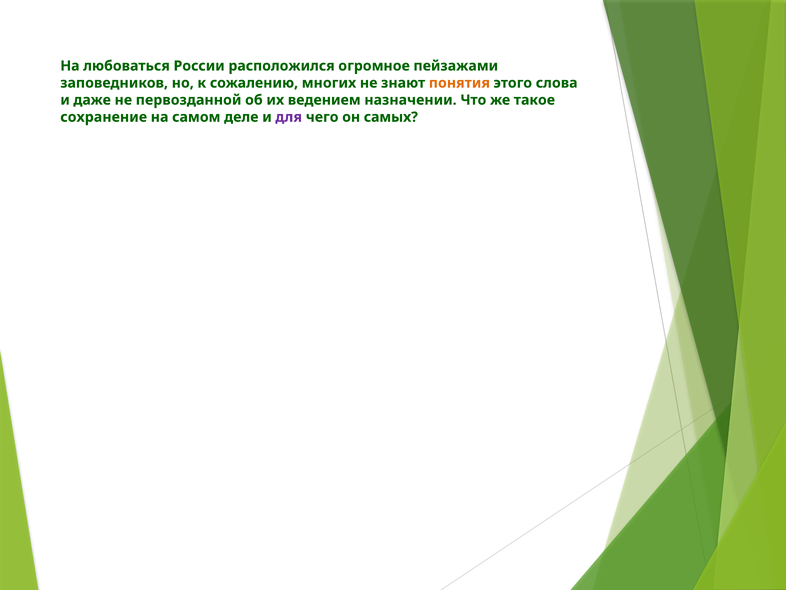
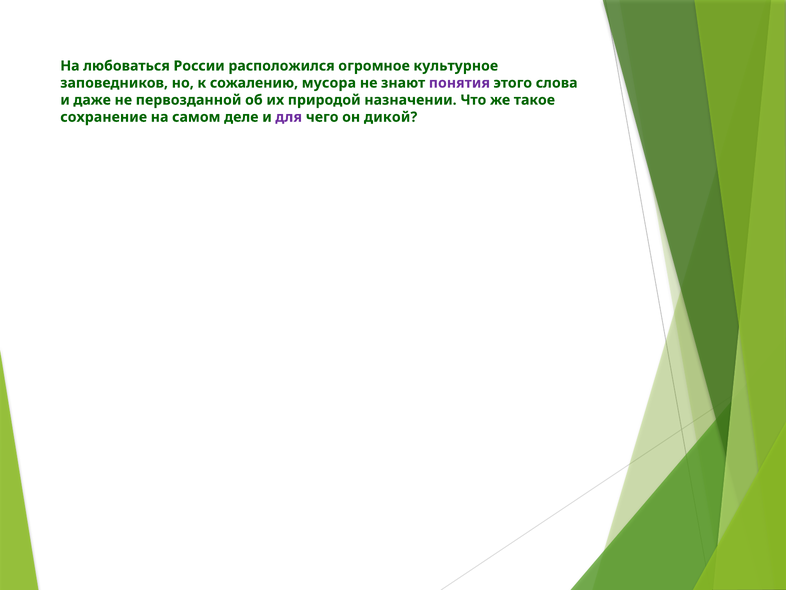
пейзажами: пейзажами -> культурное (456, 66)
многих: многих -> мусора (329, 83)
понятия colour: orange -> purple (459, 83)
ведением: ведением -> природой (324, 100)
самых: самых -> дикой (391, 117)
